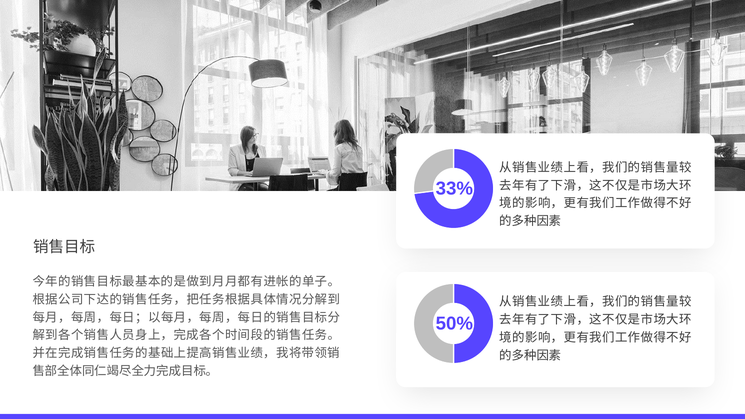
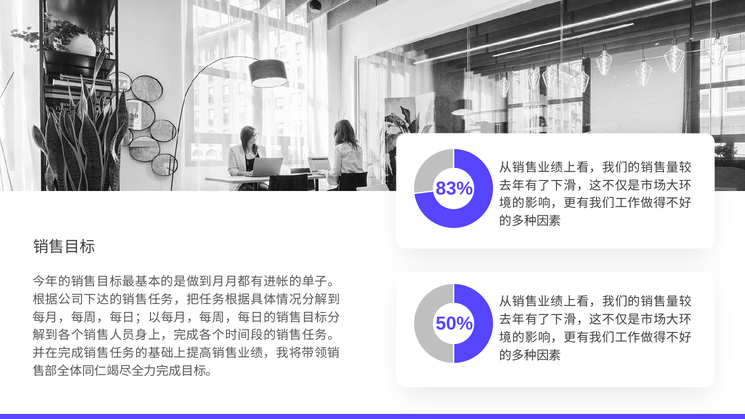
33%: 33% -> 83% (454, 189)
